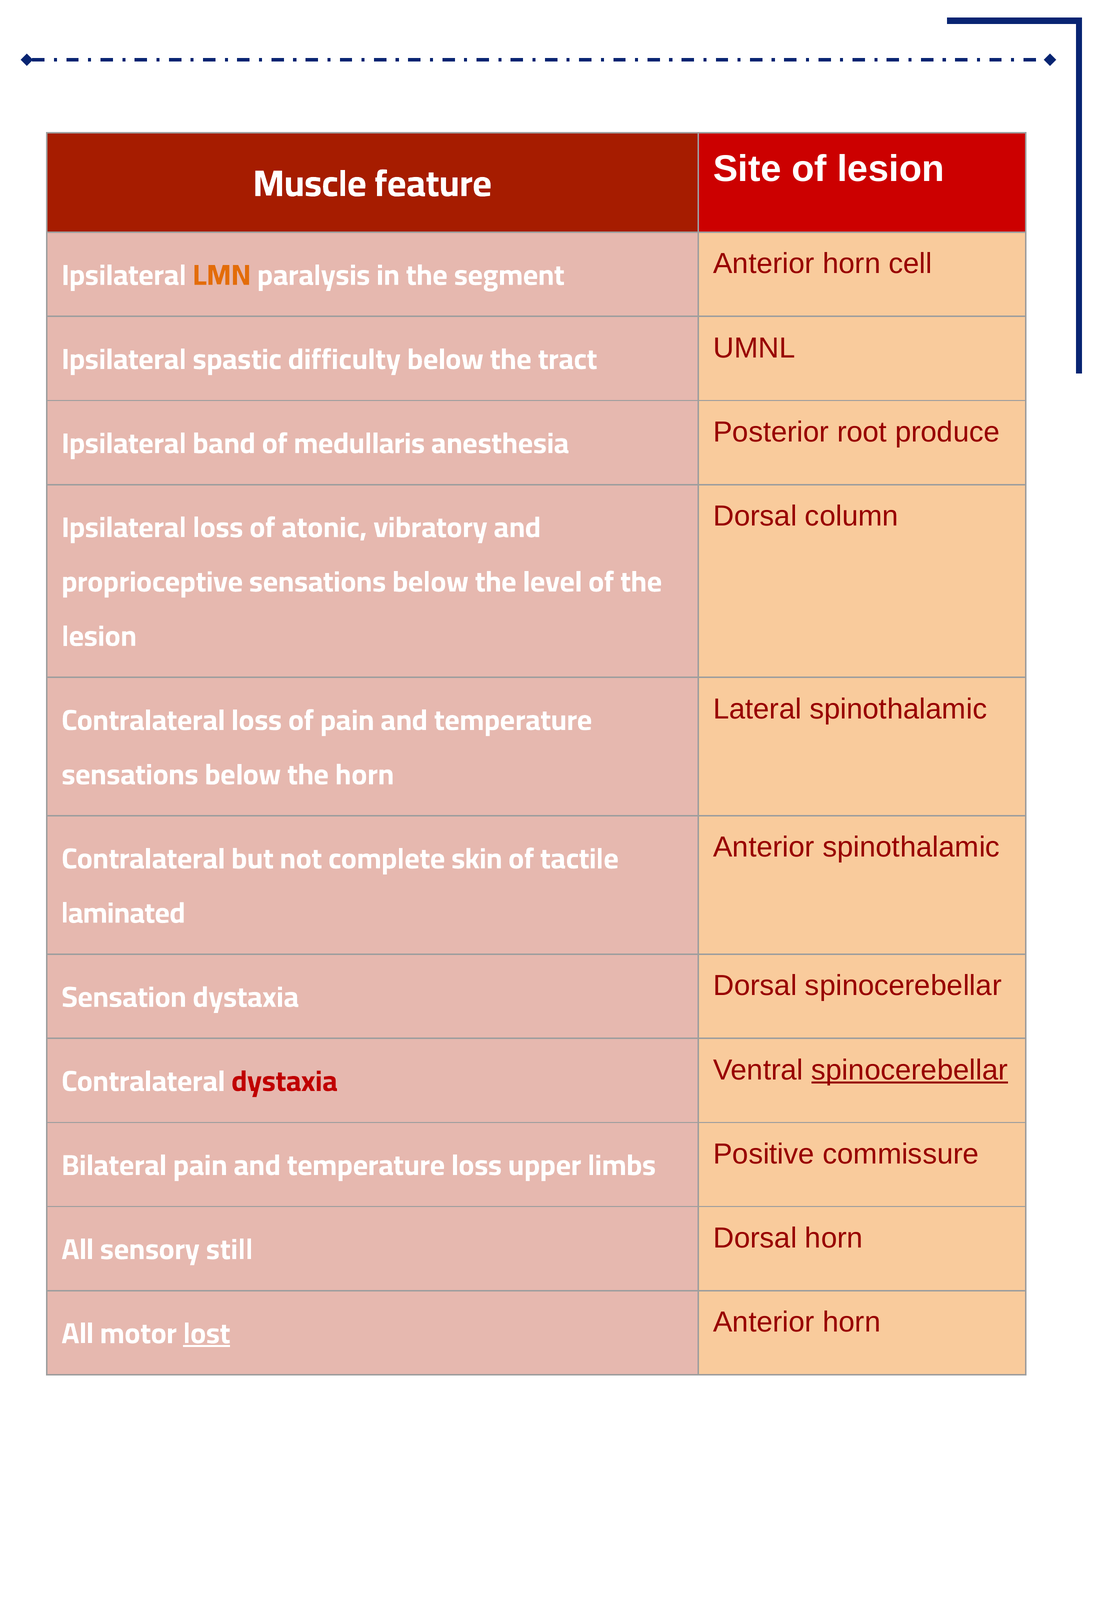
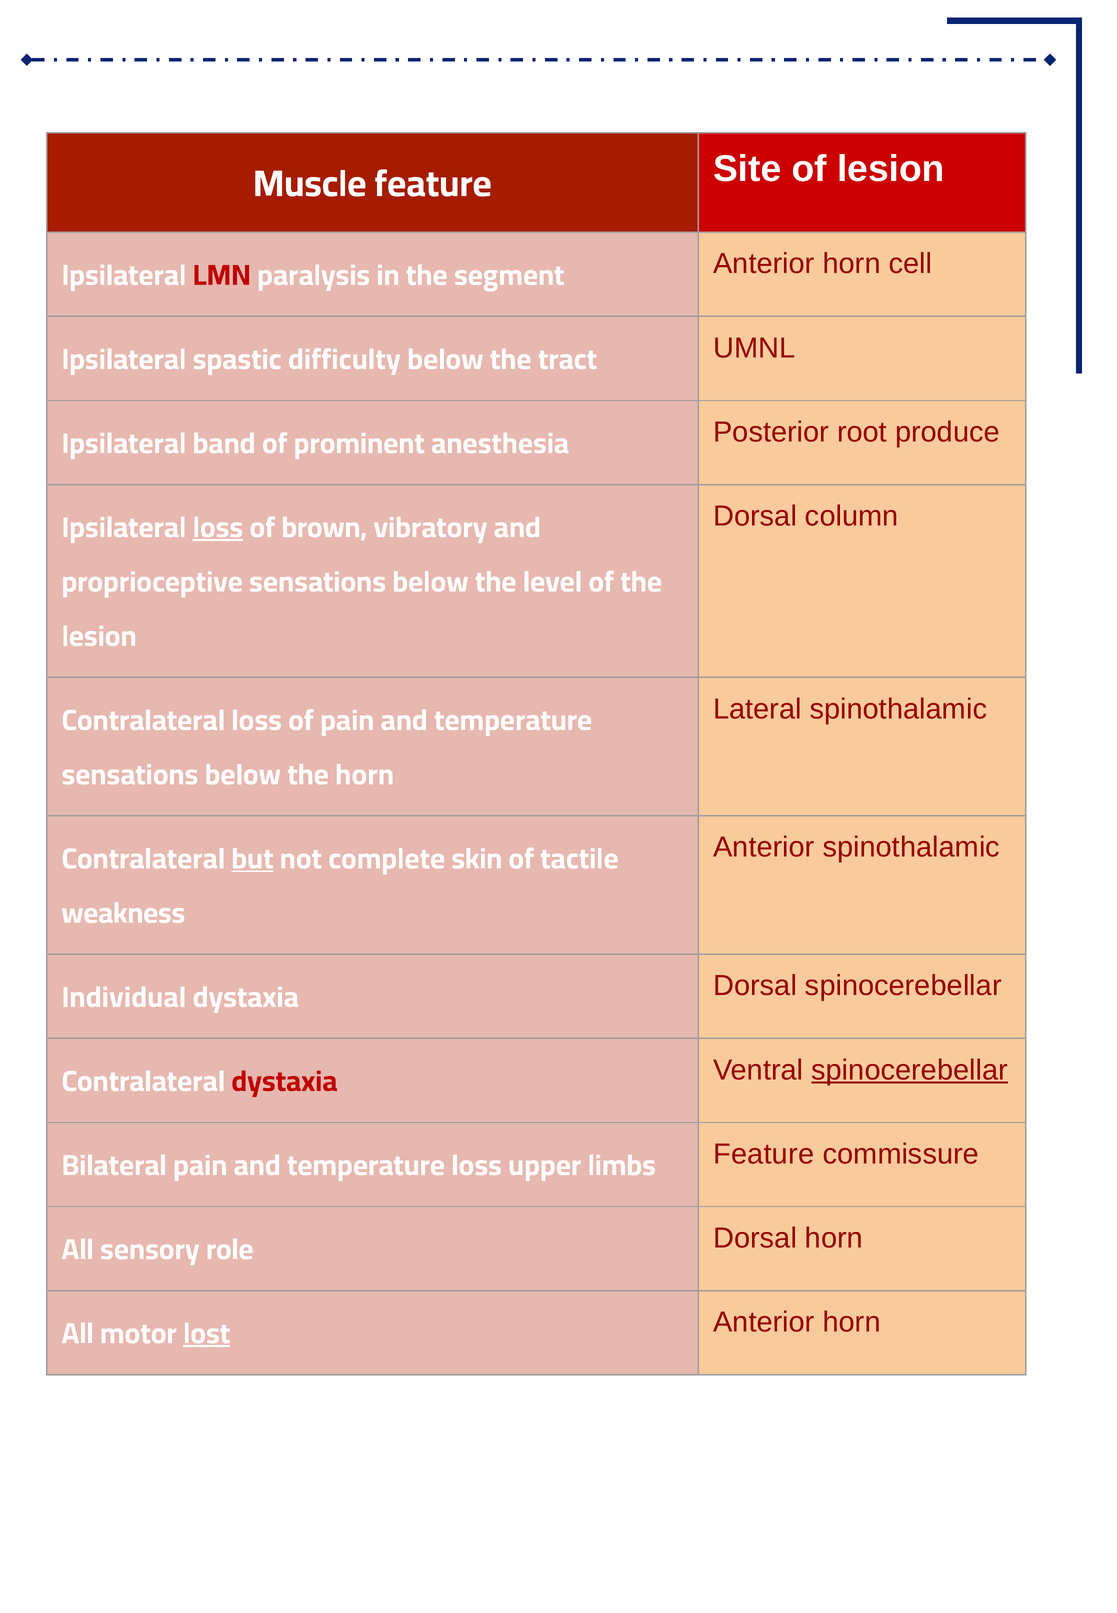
LMN colour: orange -> red (222, 275)
medullaris: medullaris -> prominent (359, 443)
loss underline: none -> present (218, 528)
atonic: atonic -> brown (324, 528)
but underline: none -> present (252, 859)
laminated: laminated -> weakness (123, 913)
Sensation: Sensation -> Individual (124, 997)
Positive: Positive -> Feature (764, 1154)
still: still -> role (230, 1249)
